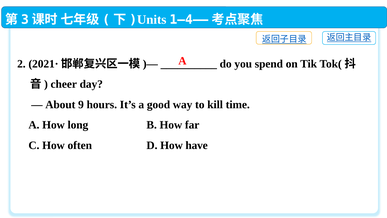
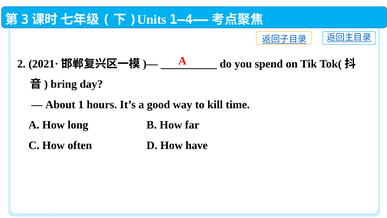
cheer: cheer -> bring (64, 84)
9: 9 -> 1 (81, 104)
